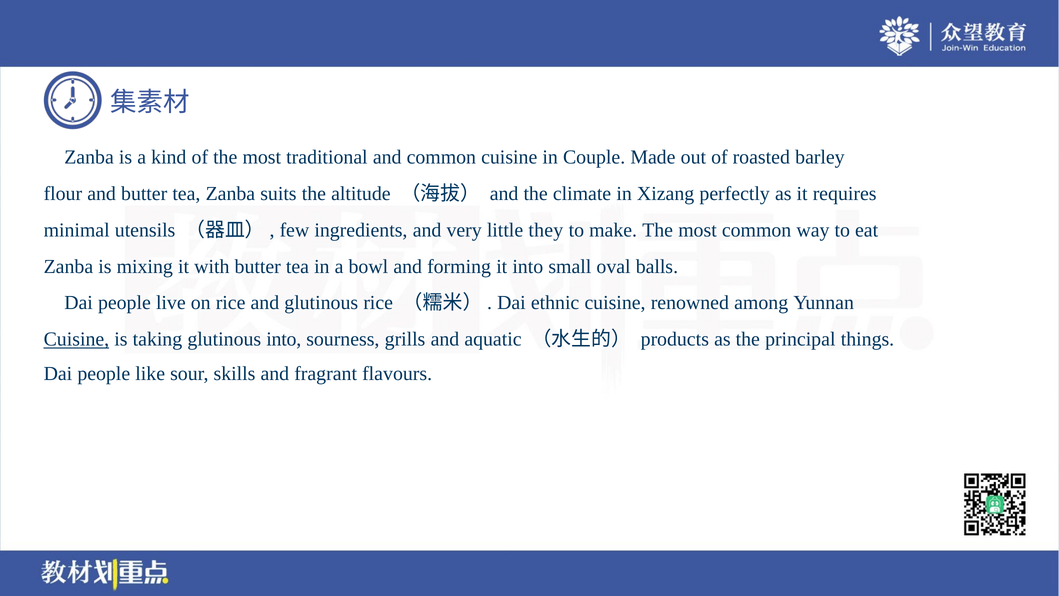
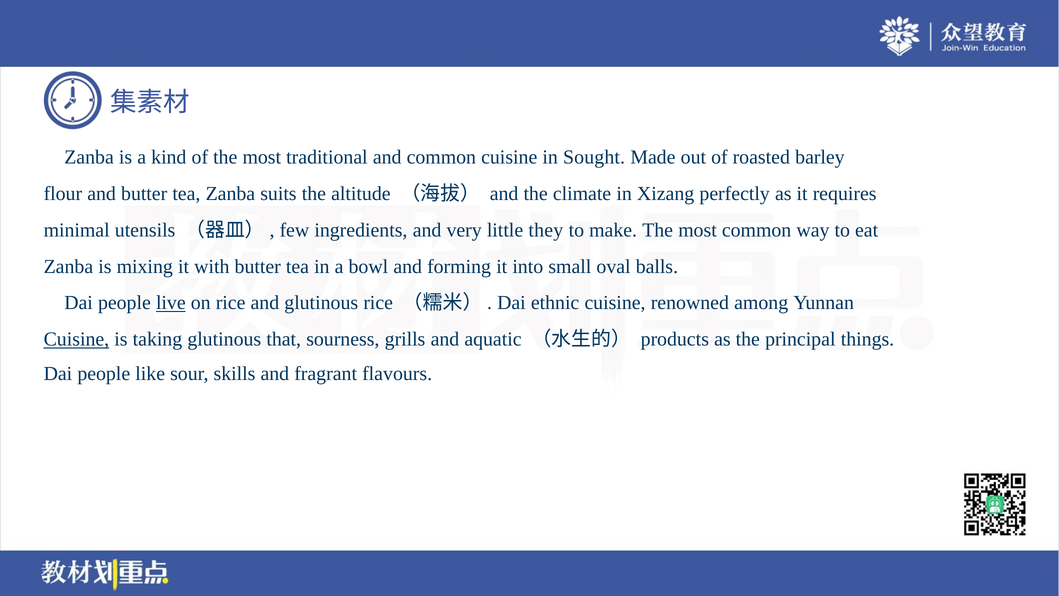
Couple: Couple -> Sought (594, 157)
live underline: none -> present (171, 303)
glutinous into: into -> that (284, 339)
